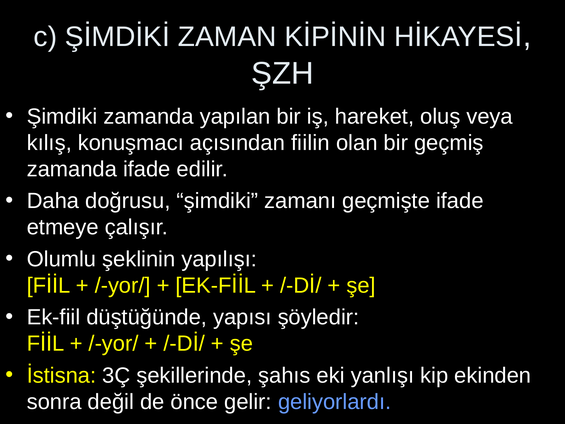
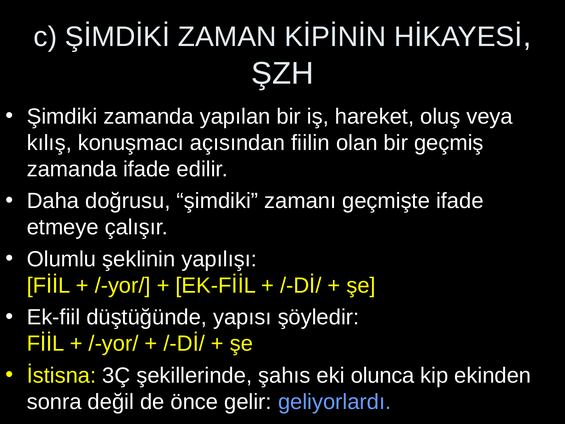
yanlışı: yanlışı -> olunca (383, 375)
